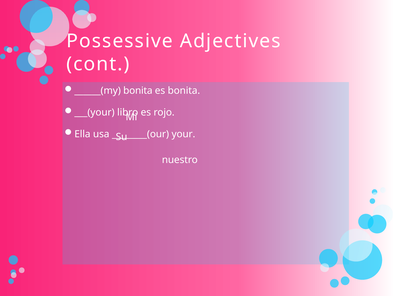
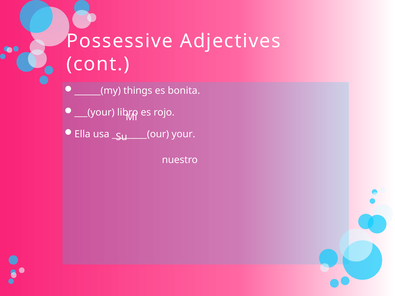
______(my bonita: bonita -> things (138, 91)
